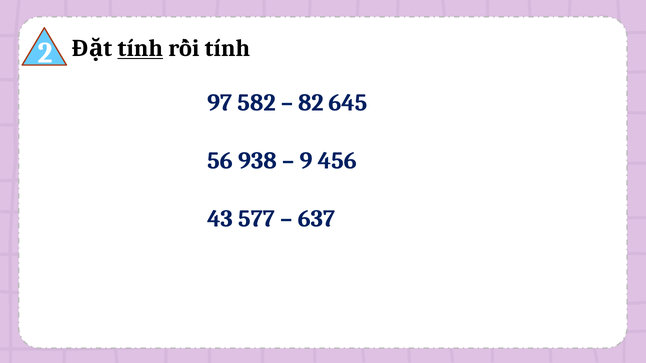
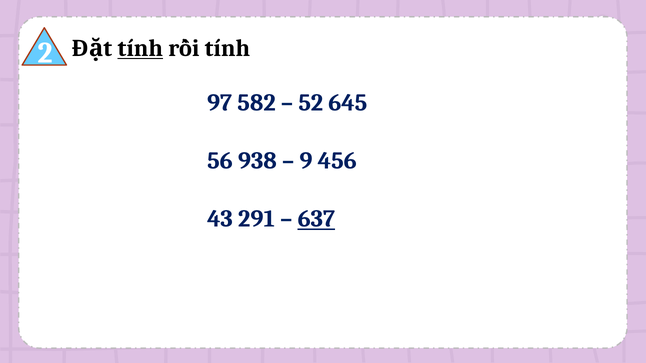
82: 82 -> 52 (311, 103)
577: 577 -> 291 (256, 219)
637 underline: none -> present (316, 219)
